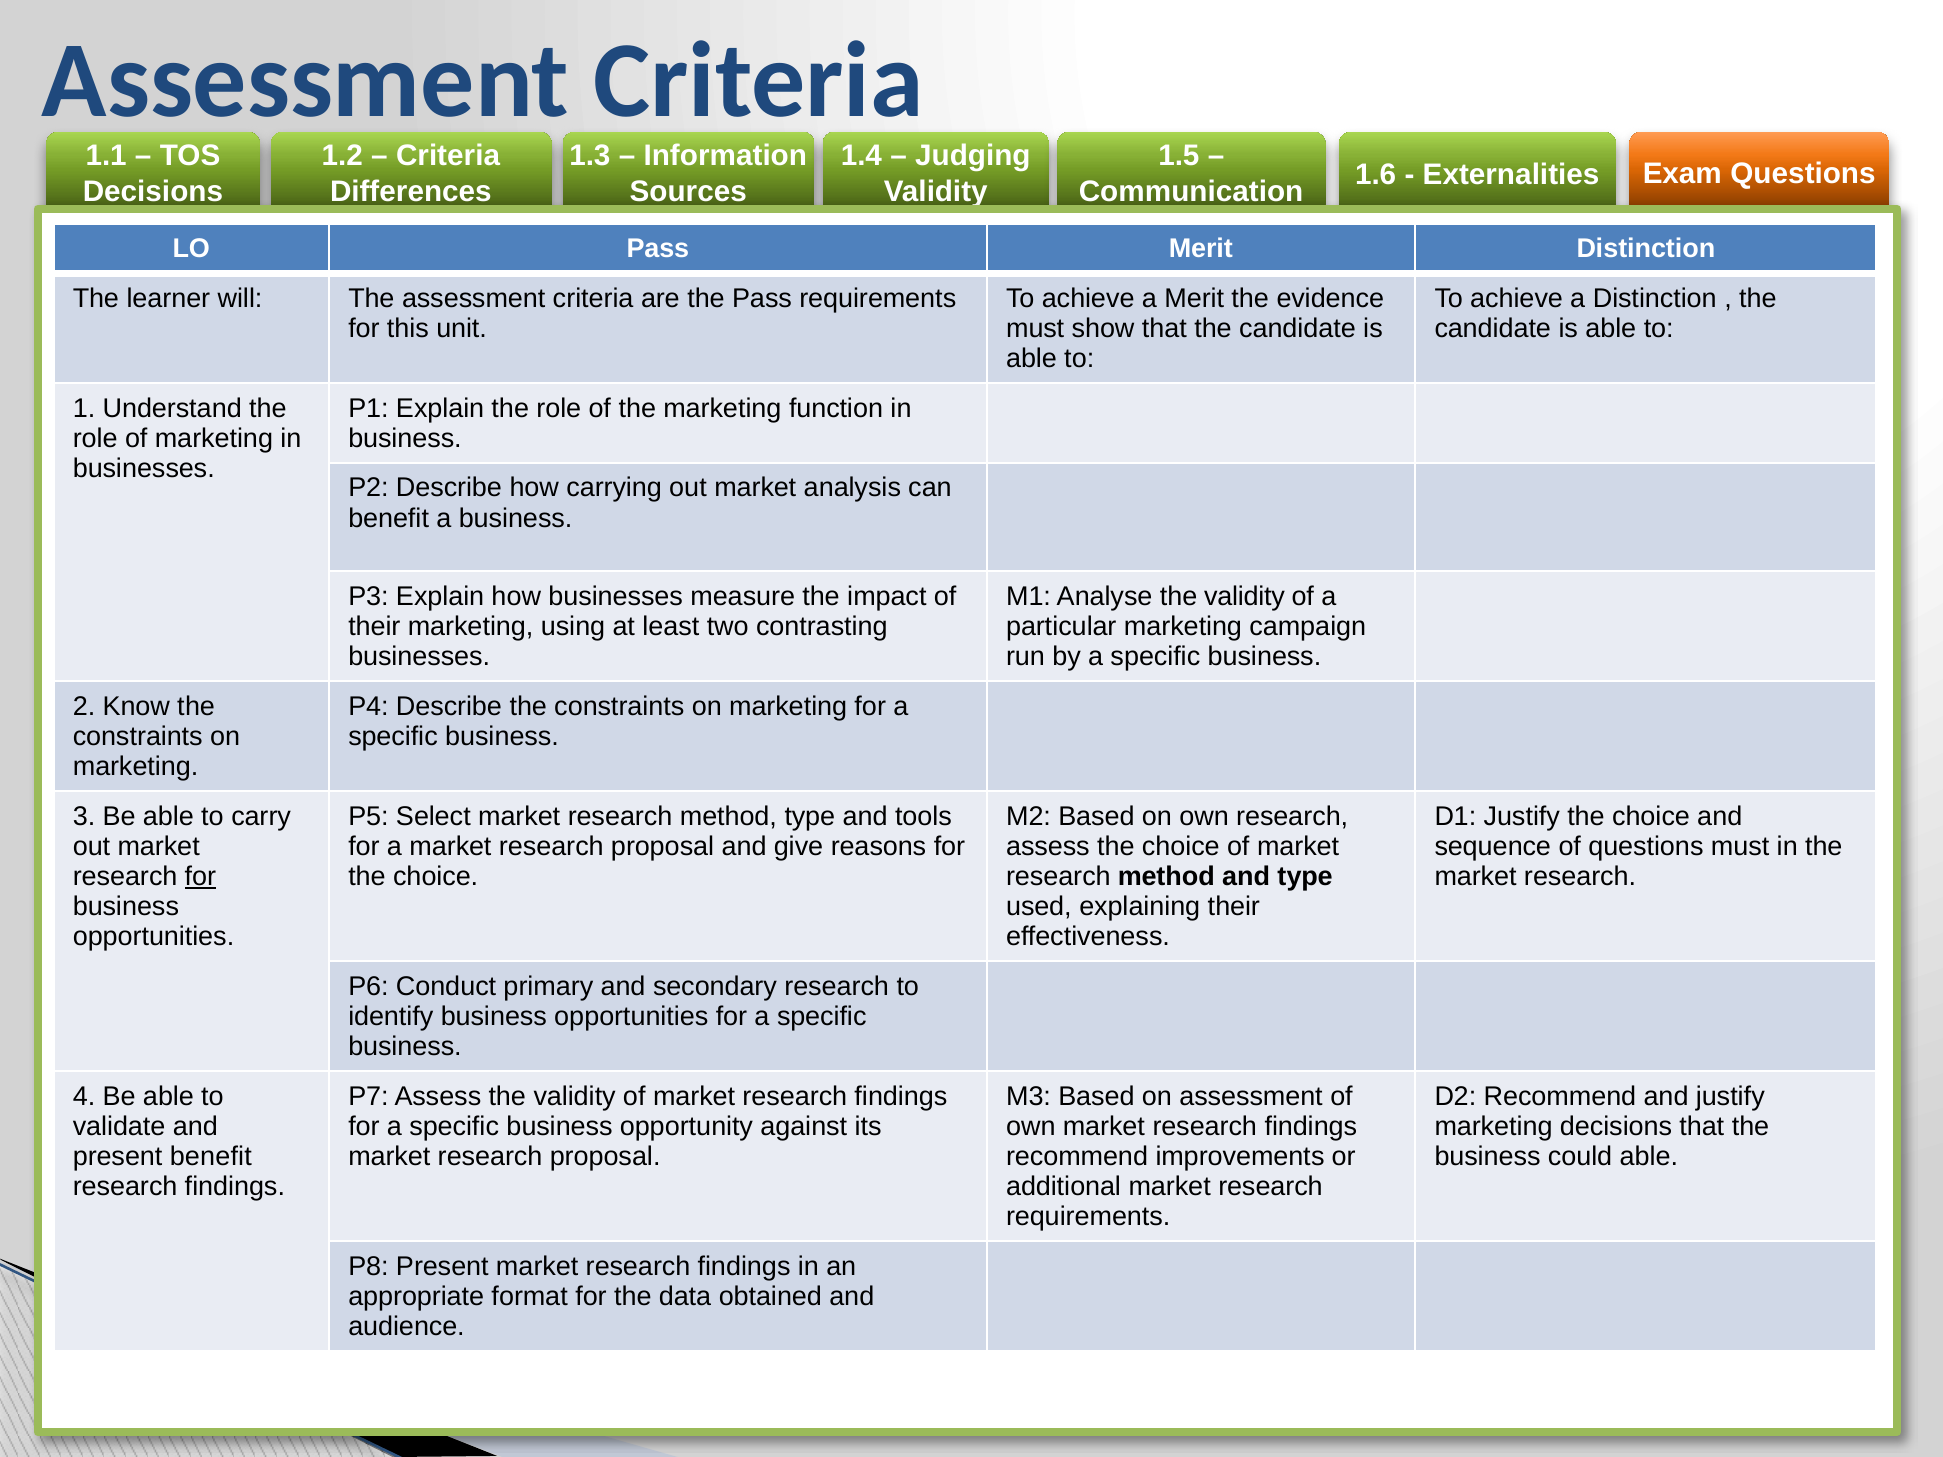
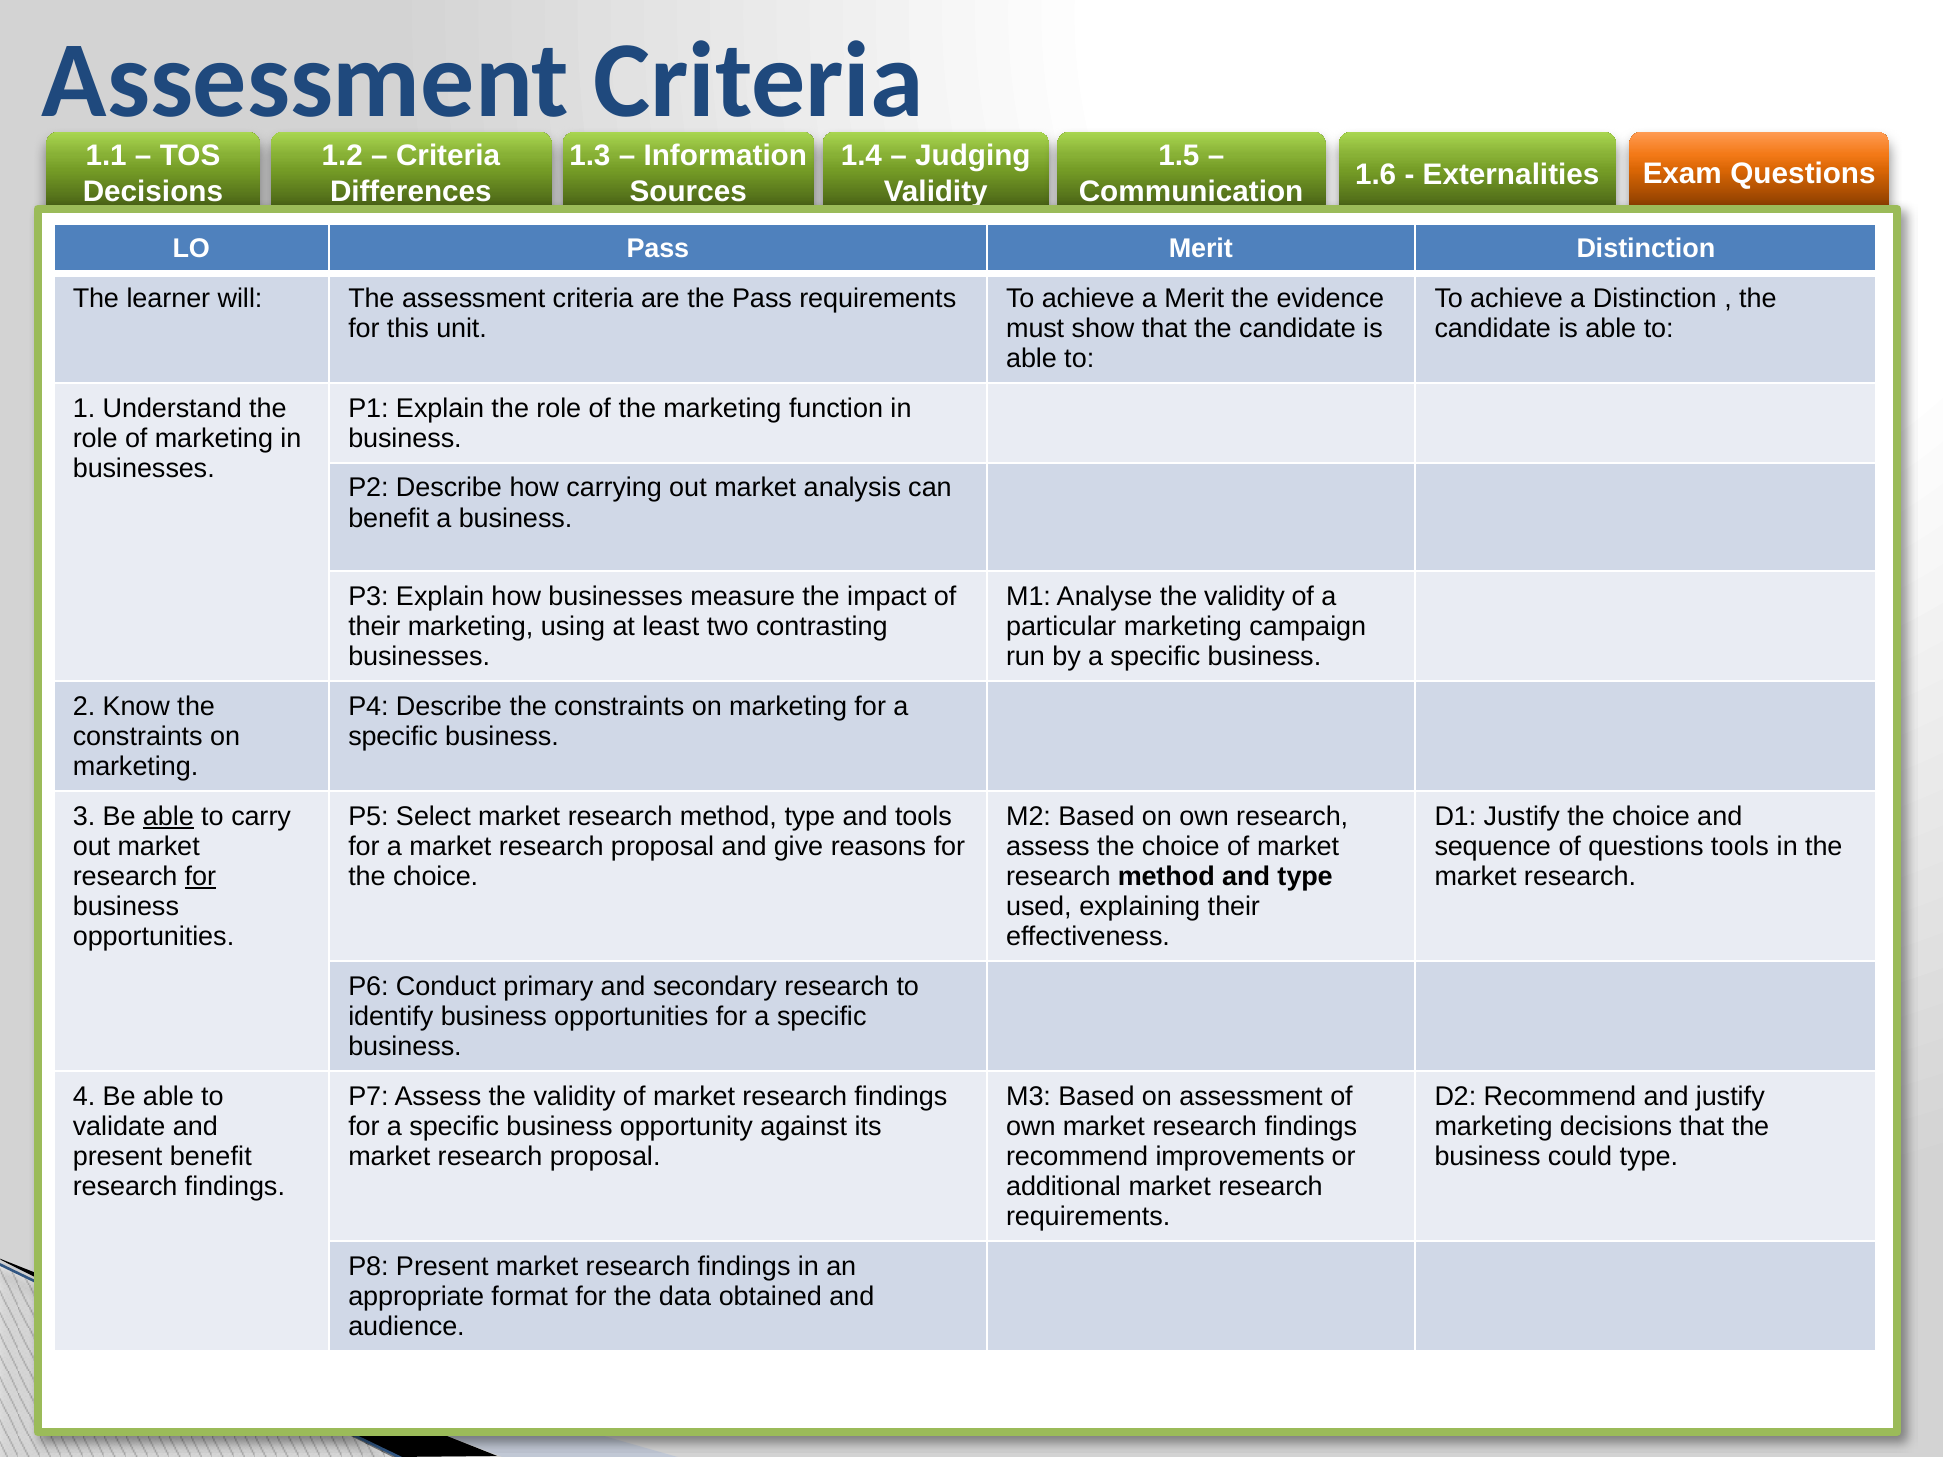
able underline: none -> present (168, 816)
questions must: must -> tools (1740, 846)
could able: able -> type (1649, 1157)
